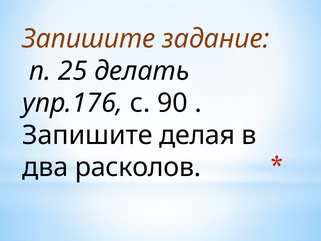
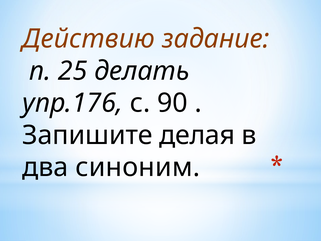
Запишите: Запишите -> Действию (88, 39)
расколов: расколов -> синоним (138, 167)
